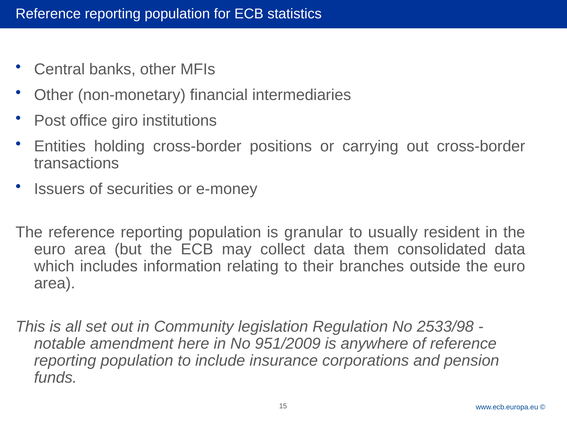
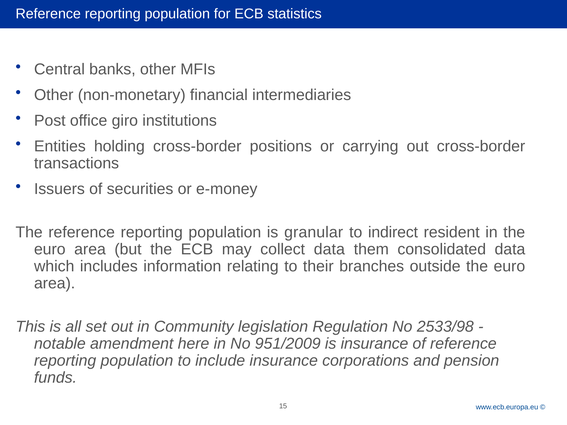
usually: usually -> indirect (393, 232)
is anywhere: anywhere -> insurance (375, 344)
